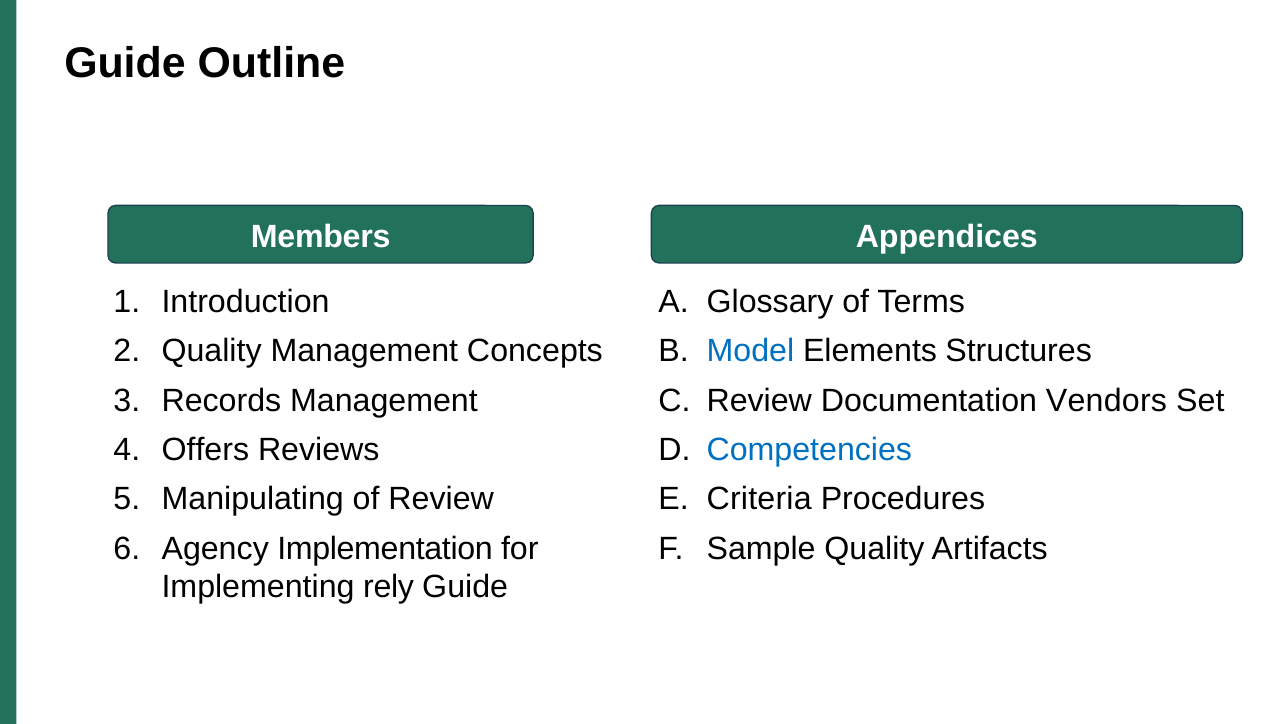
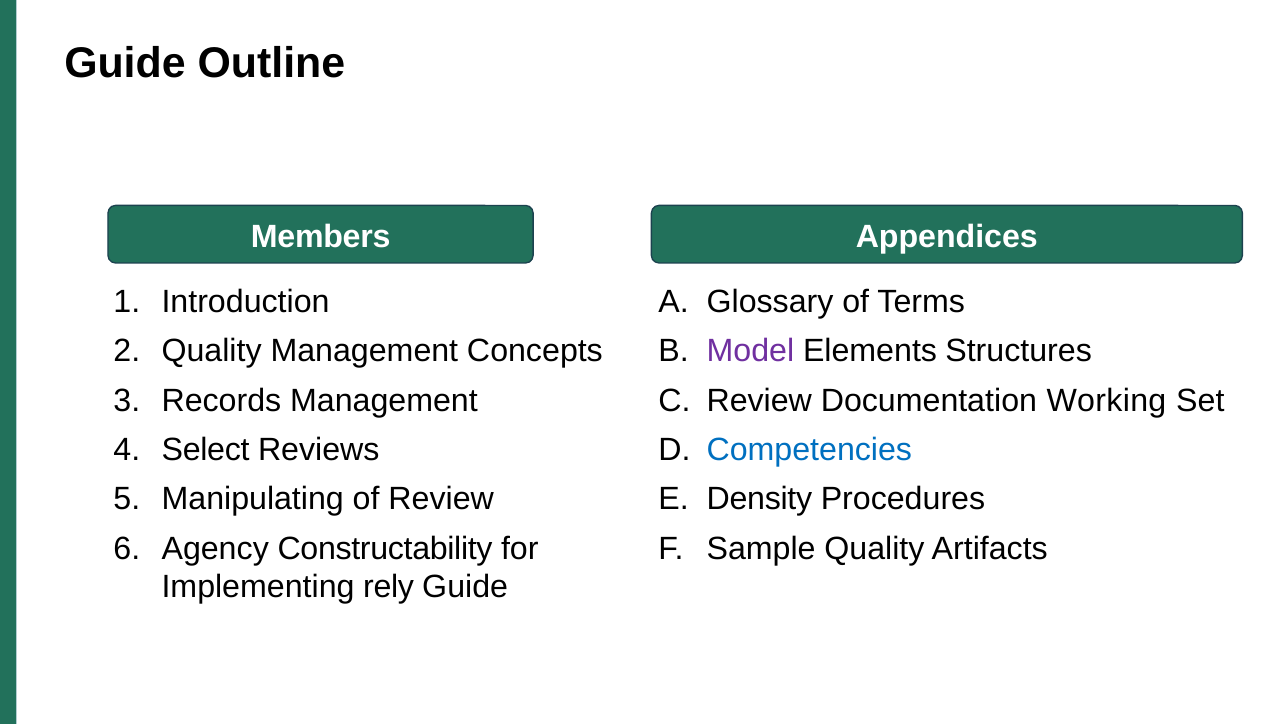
Model colour: blue -> purple (750, 351)
Vendors: Vendors -> Working (1106, 400)
Offers: Offers -> Select (206, 450)
Criteria: Criteria -> Density (759, 499)
Implementation: Implementation -> Constructability (385, 548)
